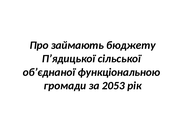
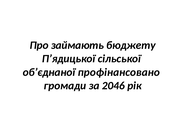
функціональною: функціональною -> профінансовано (119, 72)
2053: 2053 -> 2046 (113, 86)
